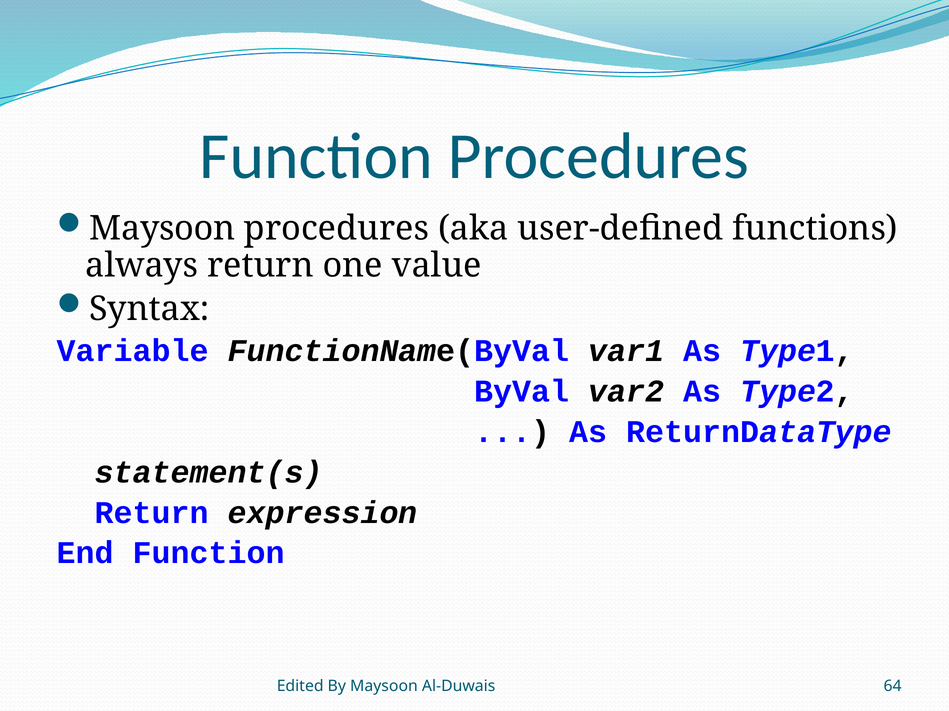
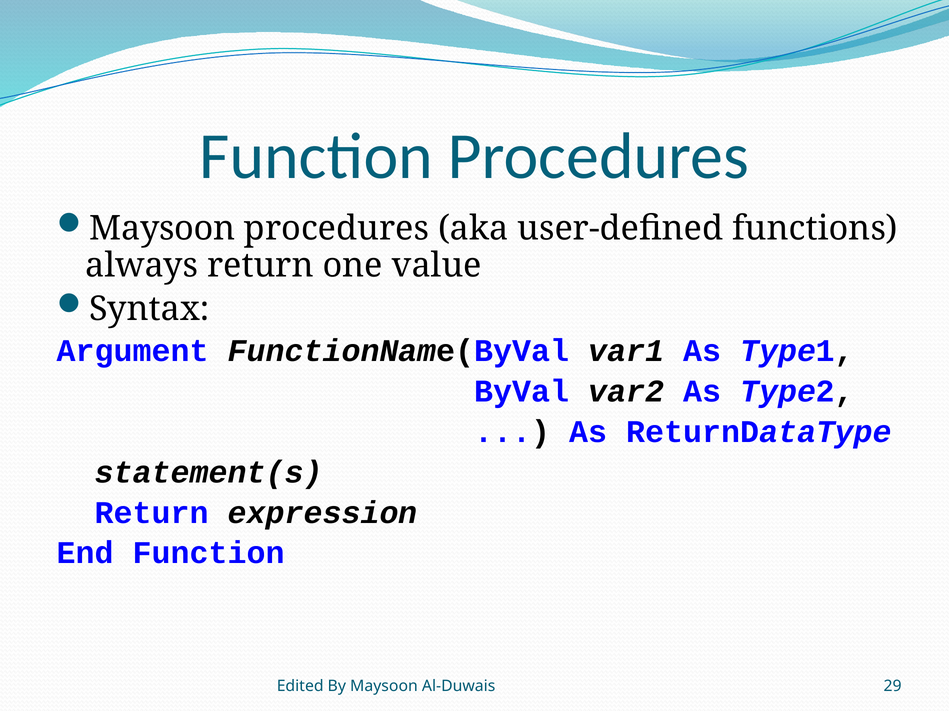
Variable: Variable -> Argument (133, 351)
64: 64 -> 29 (893, 687)
